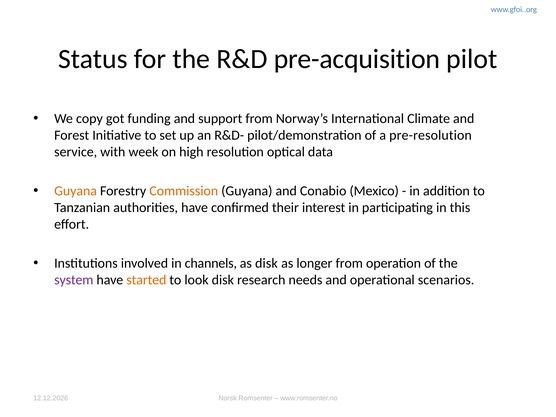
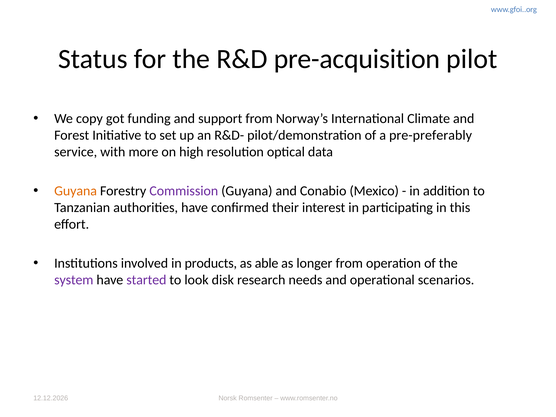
pre-resolution: pre-resolution -> pre-preferably (431, 135)
week: week -> more (143, 152)
Commission colour: orange -> purple (184, 191)
channels: channels -> products (211, 263)
as disk: disk -> able (267, 263)
started colour: orange -> purple (146, 280)
